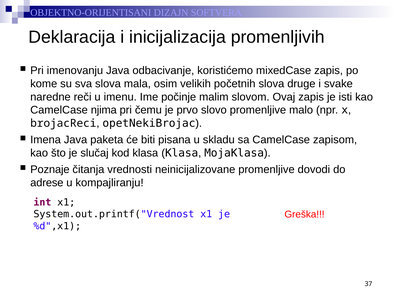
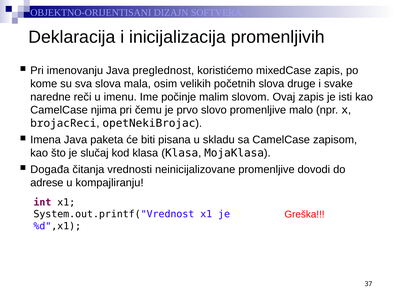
odbacivanje: odbacivanje -> preglednost (163, 71)
Poznaje: Poznaje -> Događa (50, 170)
